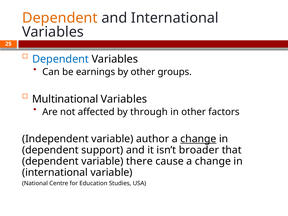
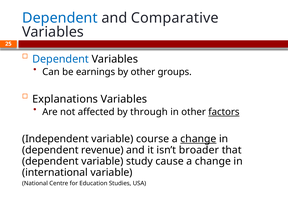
Dependent colour: orange -> blue (60, 18)
and International: International -> Comparative (175, 18)
Multinational: Multinational -> Explanations (65, 99)
factors underline: none -> present (224, 112)
author: author -> course (153, 139)
support: support -> revenue (102, 150)
there: there -> study (139, 161)
